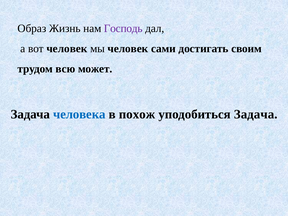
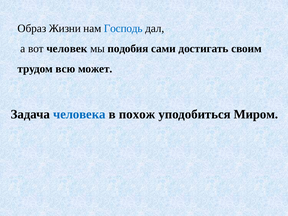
Жизнь: Жизнь -> Жизни (65, 28)
Господь colour: purple -> blue (123, 28)
мы человек: человек -> подобия (128, 49)
уподобиться Задача: Задача -> Миром (256, 114)
